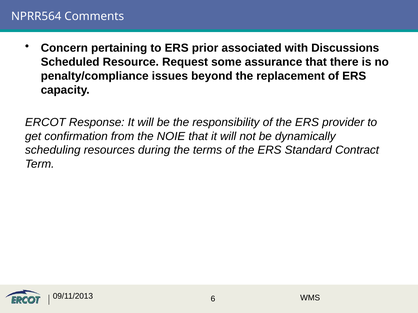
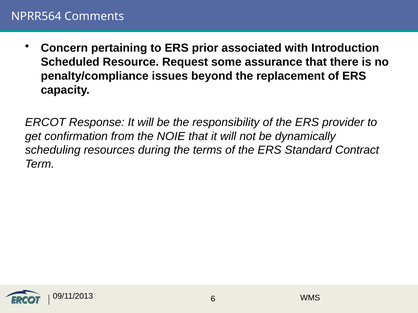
Discussions: Discussions -> Introduction (345, 48)
